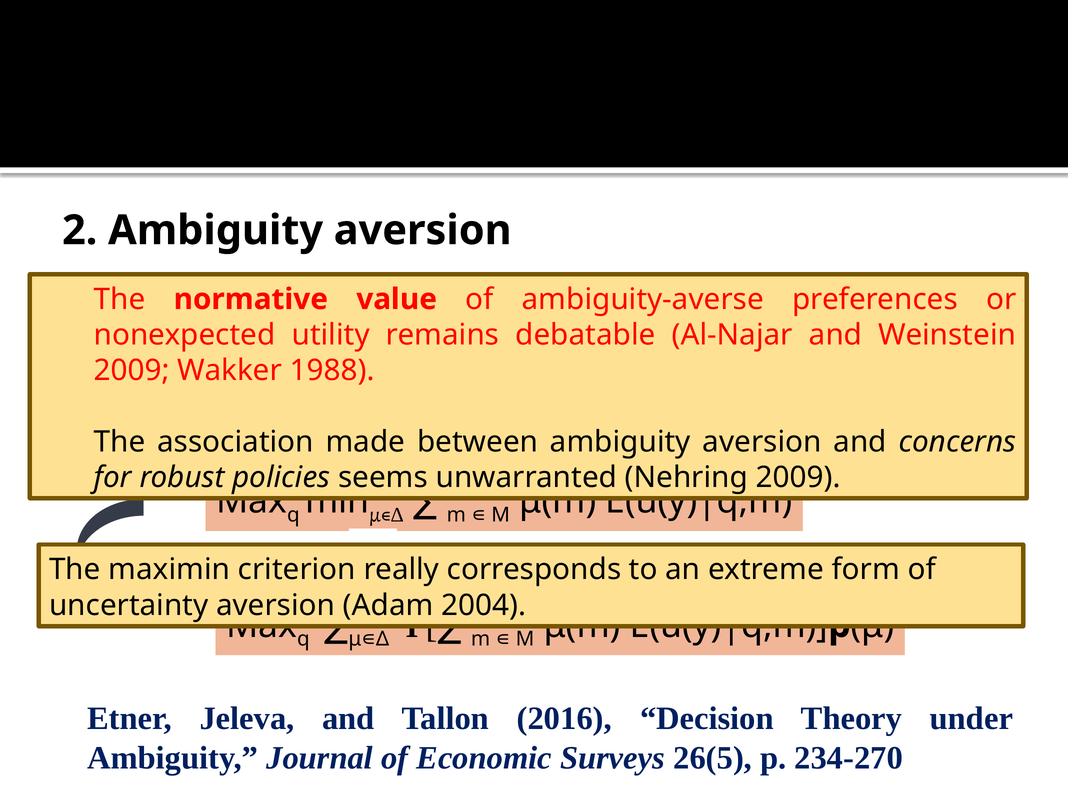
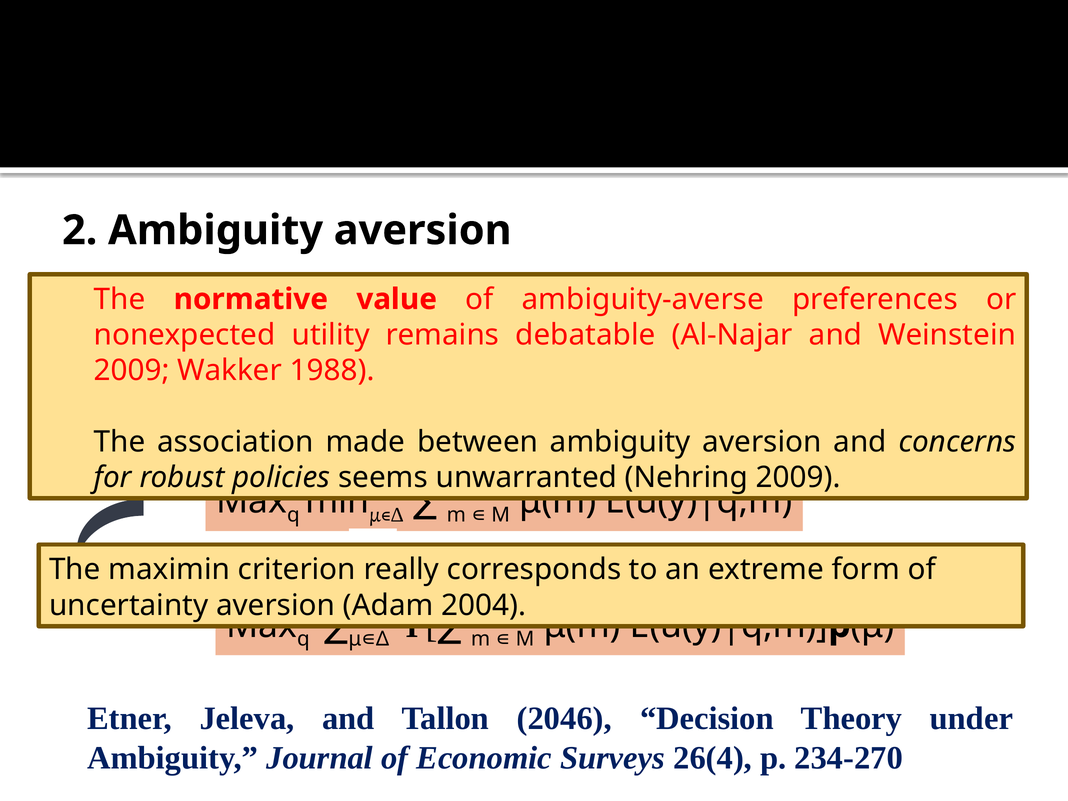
2016: 2016 -> 2046 (564, 719)
26(5: 26(5 -> 26(4 (713, 758)
